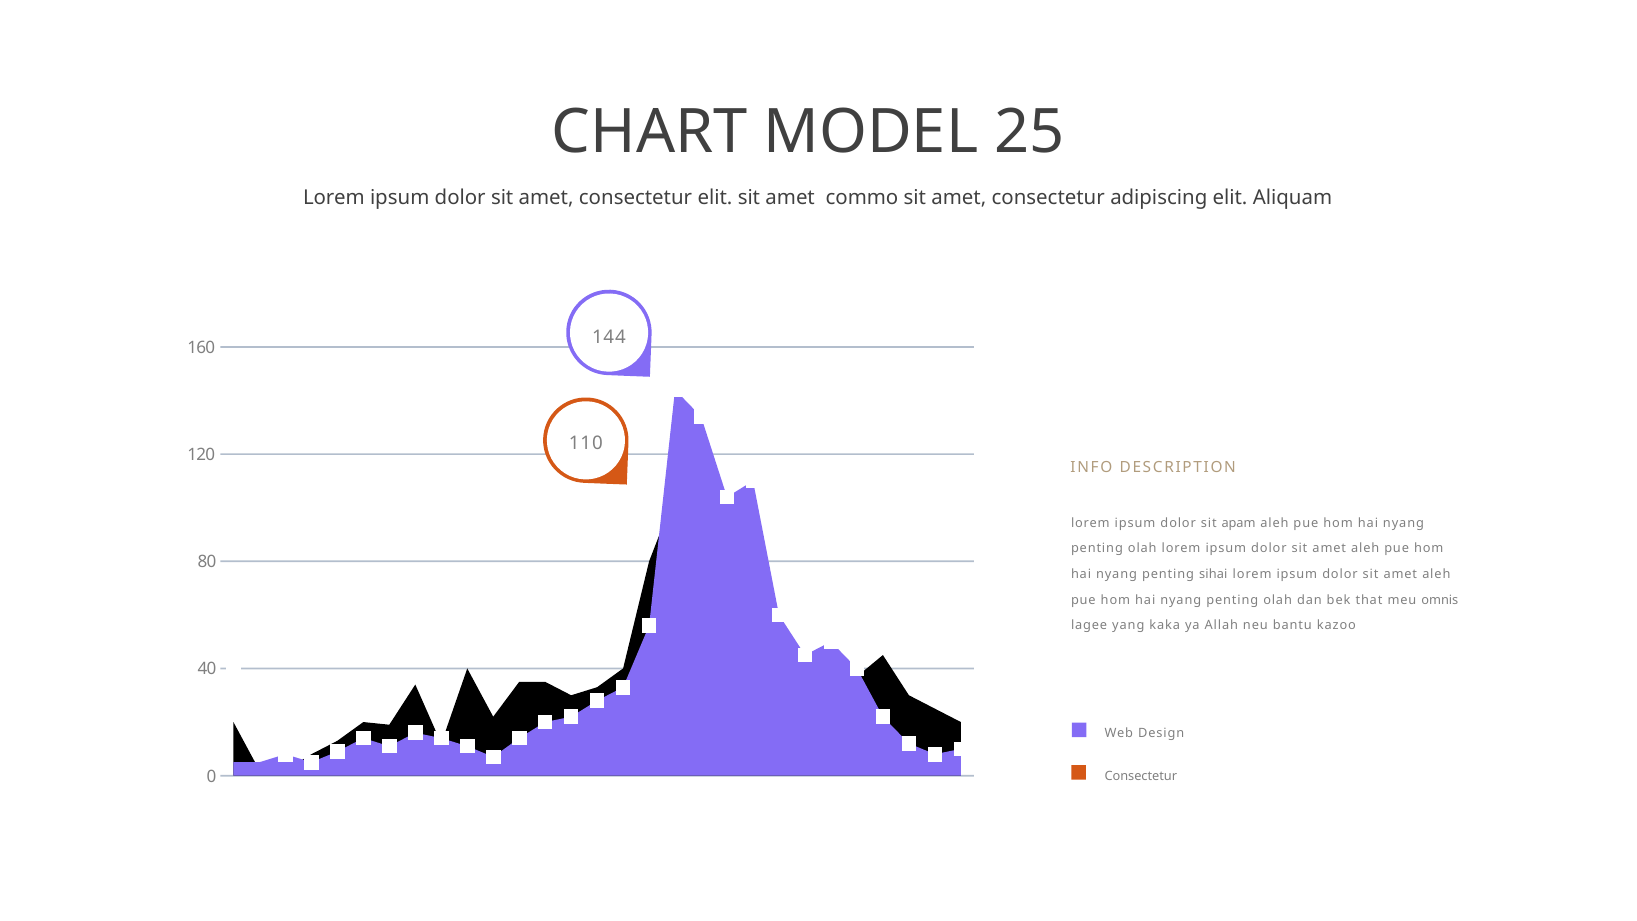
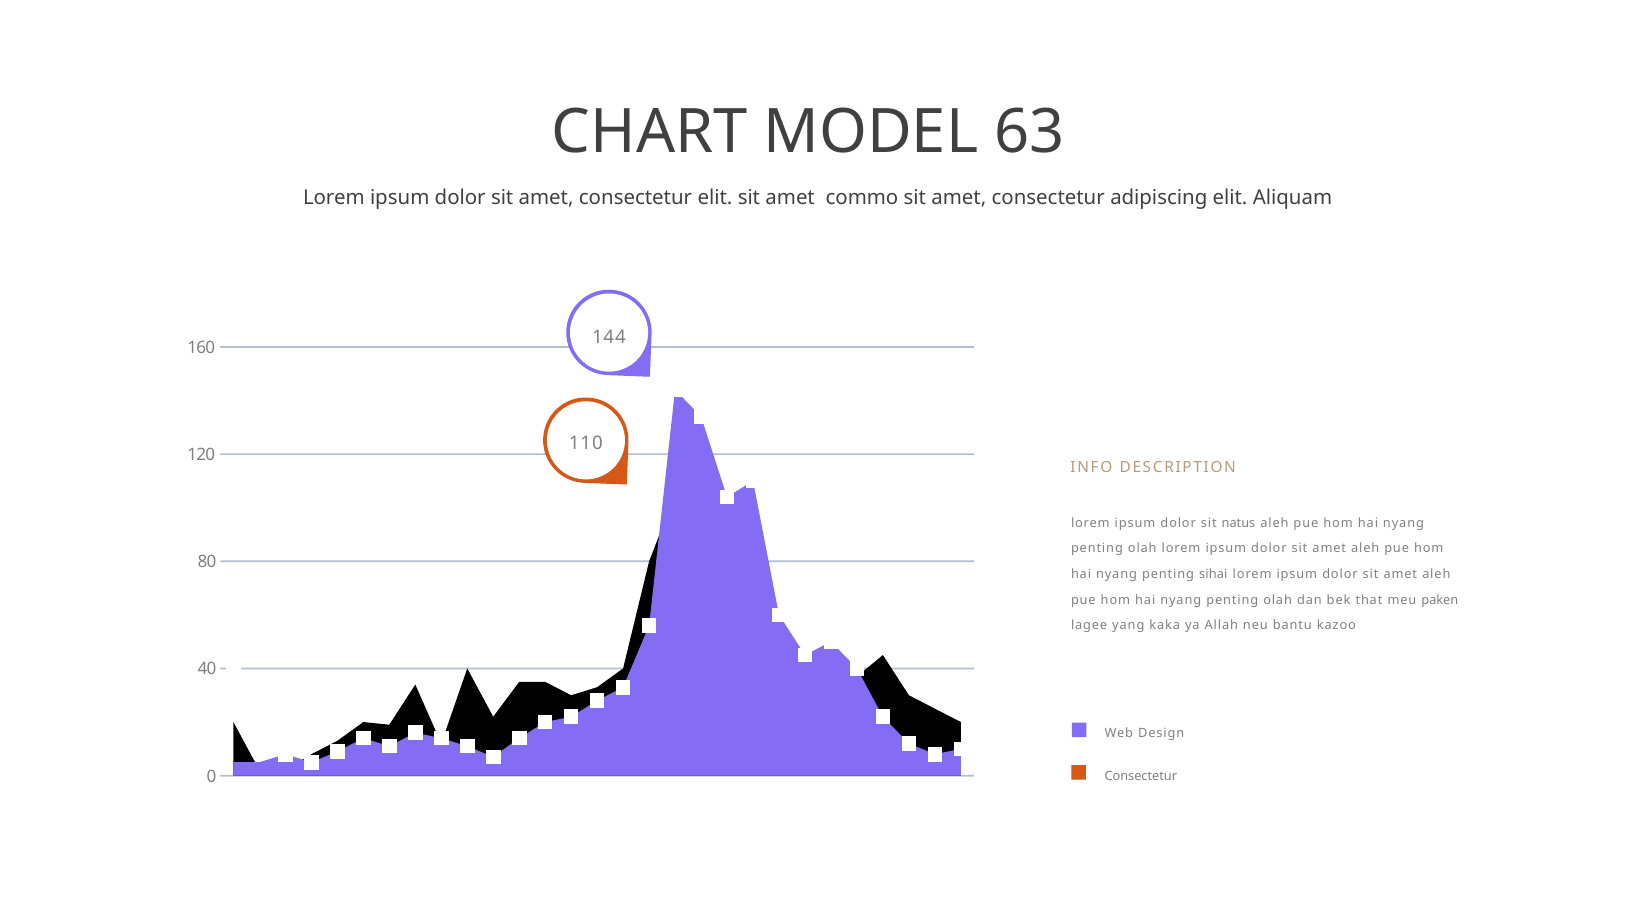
25: 25 -> 63 (1029, 132)
apam: apam -> natus (1238, 523)
omnis: omnis -> paken (1440, 600)
